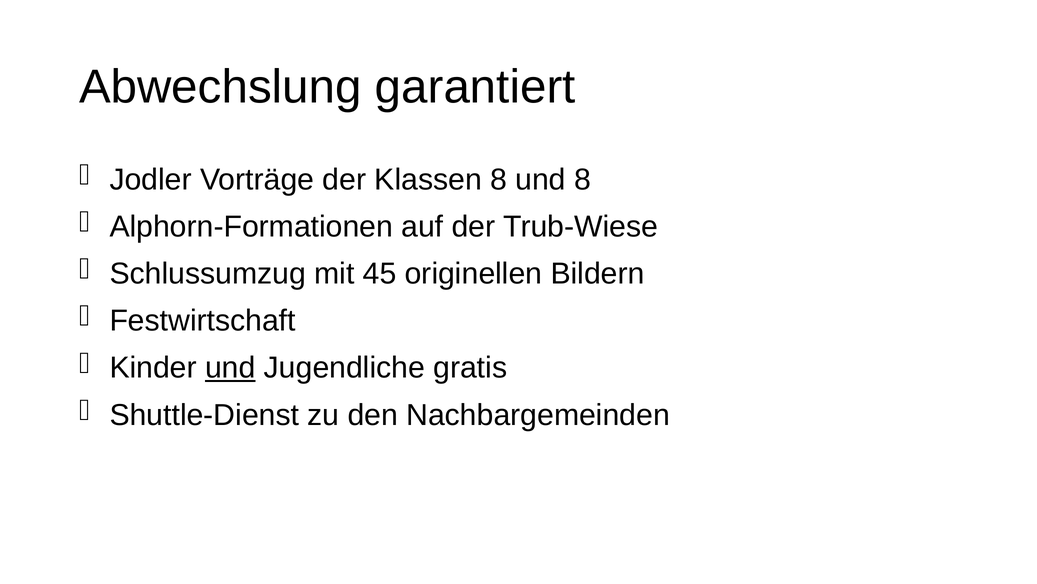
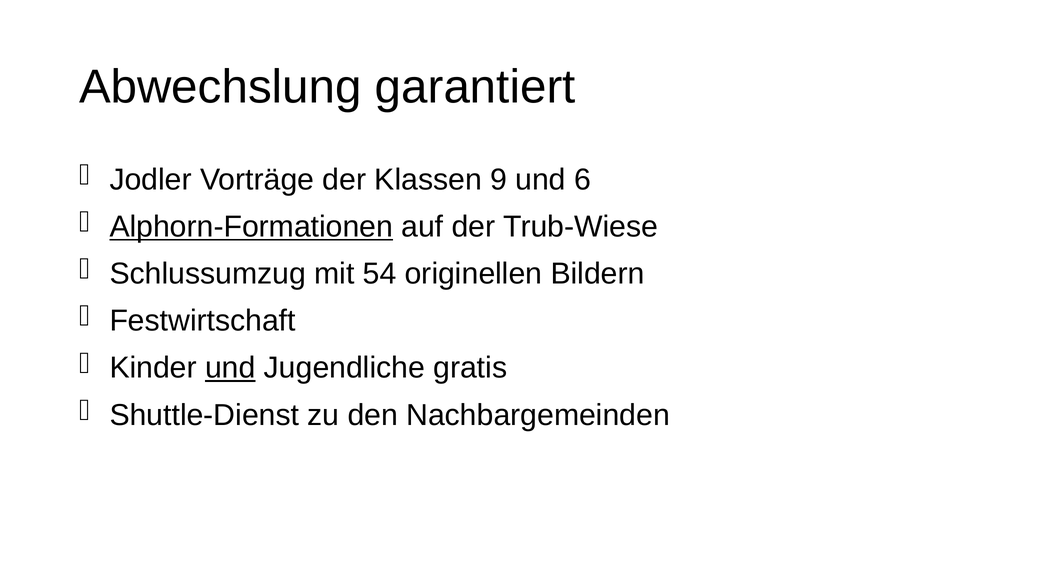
Klassen 8: 8 -> 9 (499, 179)
und 8: 8 -> 6 (582, 179)
Alphorn-Formationen underline: none -> present (251, 226)
45: 45 -> 54 (380, 273)
